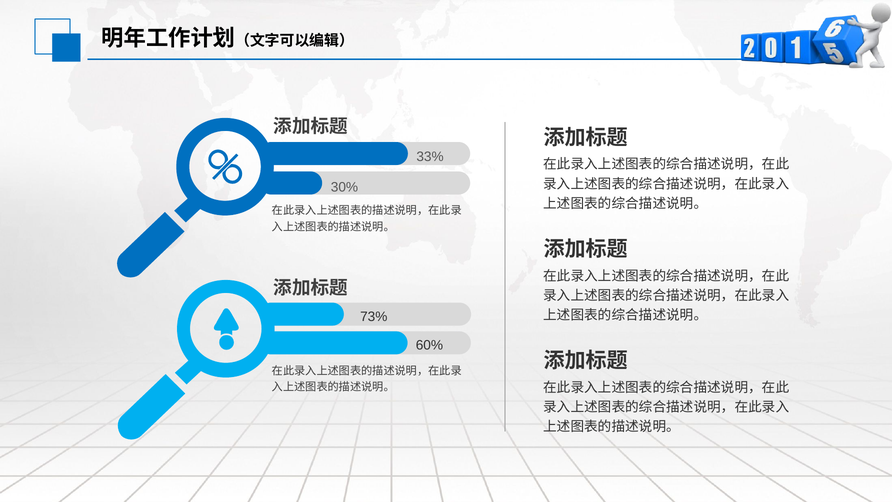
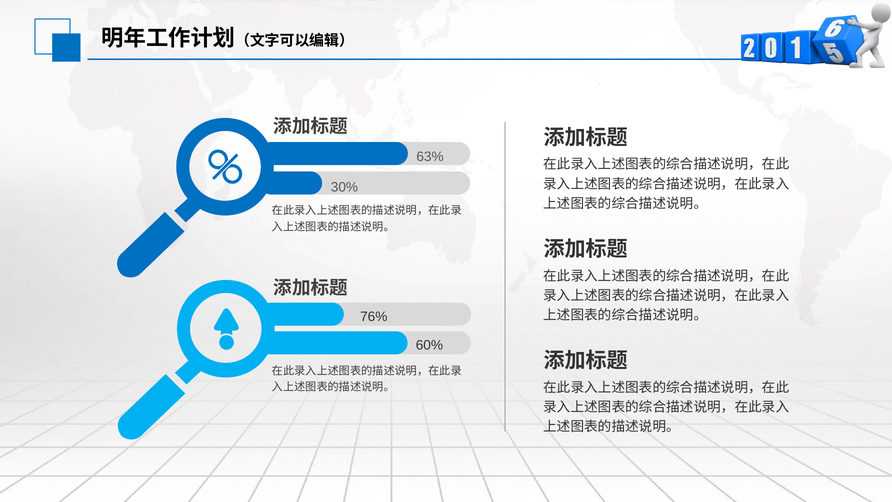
33%: 33% -> 63% (430, 157)
73%: 73% -> 76% (374, 316)
